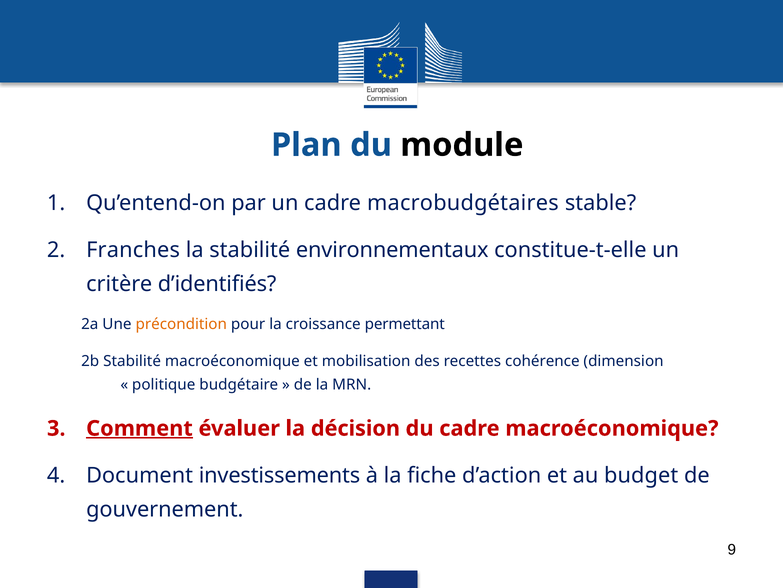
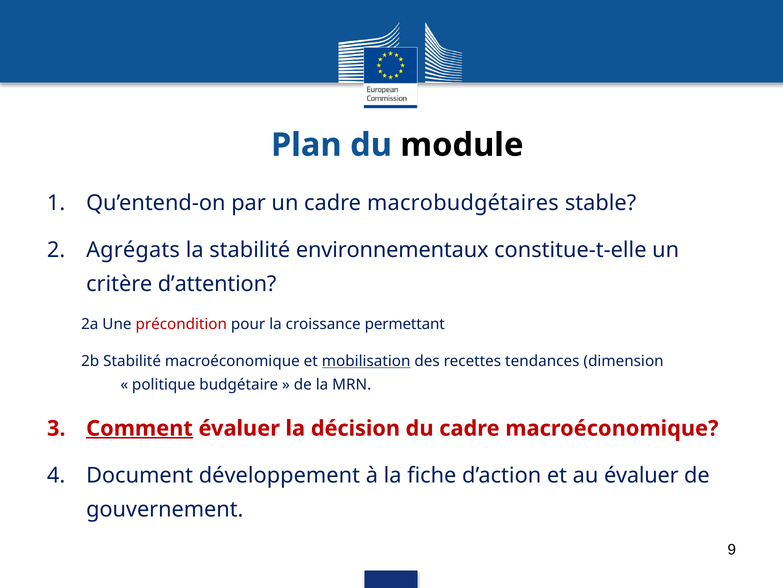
Franches: Franches -> Agrégats (133, 250)
d’identifiés: d’identifiés -> d’attention (217, 284)
précondition colour: orange -> red (181, 324)
mobilisation underline: none -> present (366, 361)
cohérence: cohérence -> tendances (542, 361)
investissements: investissements -> développement (279, 475)
au budget: budget -> évaluer (641, 475)
